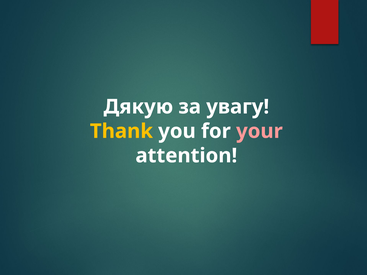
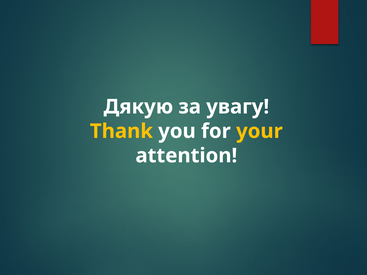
your colour: pink -> yellow (259, 131)
